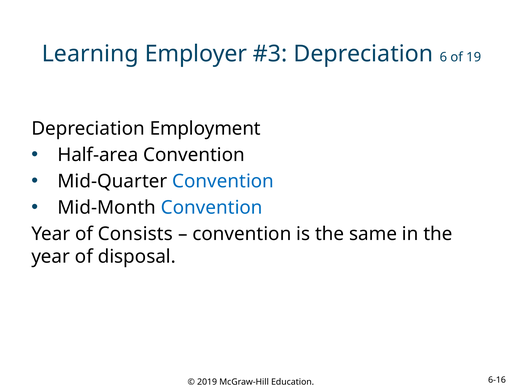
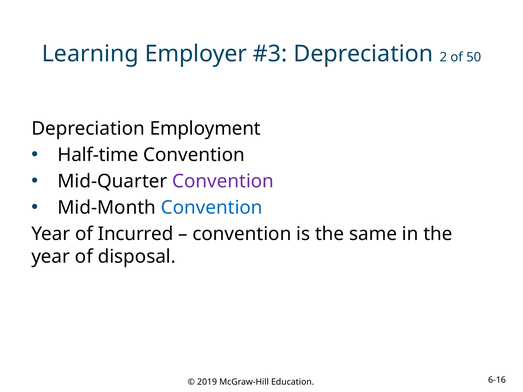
6: 6 -> 2 (443, 57)
19: 19 -> 50 (474, 57)
Half-area: Half-area -> Half-time (98, 155)
Convention colour: blue -> purple (223, 181)
Consists: Consists -> Incurred (136, 234)
